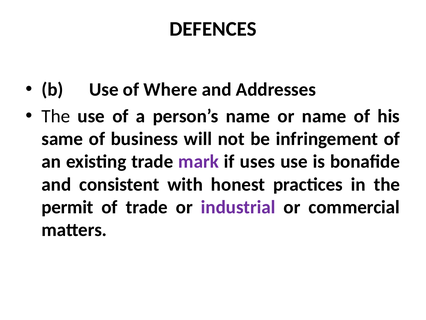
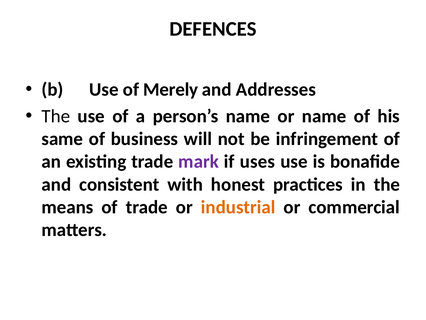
Where: Where -> Merely (171, 89)
permit: permit -> means (67, 207)
industrial colour: purple -> orange (238, 207)
